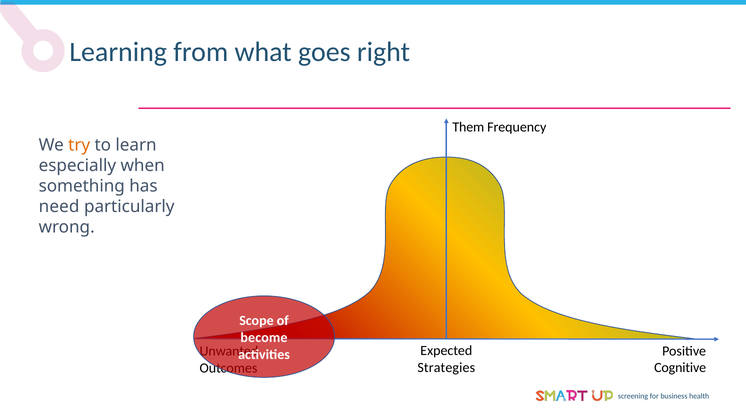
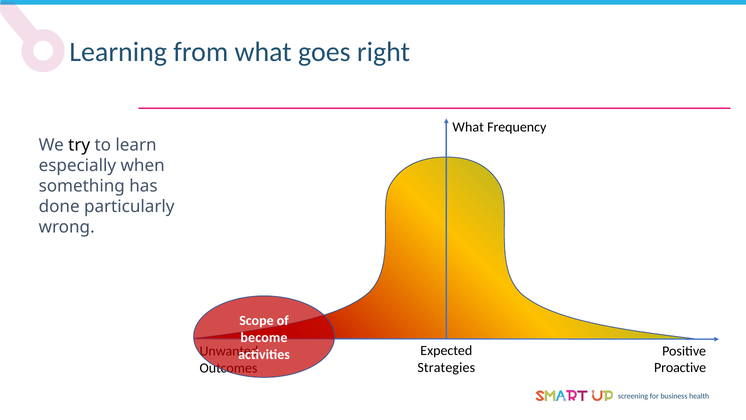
Them: Them -> What (468, 127)
try colour: orange -> black (79, 145)
need: need -> done (59, 207)
Cognitive: Cognitive -> Proactive (680, 367)
